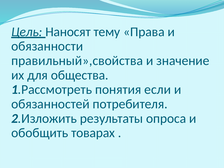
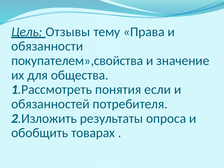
Наносят: Наносят -> Отзывы (68, 32)
правильный»,свойства: правильный»,свойства -> покупателем»,свойства (77, 61)
